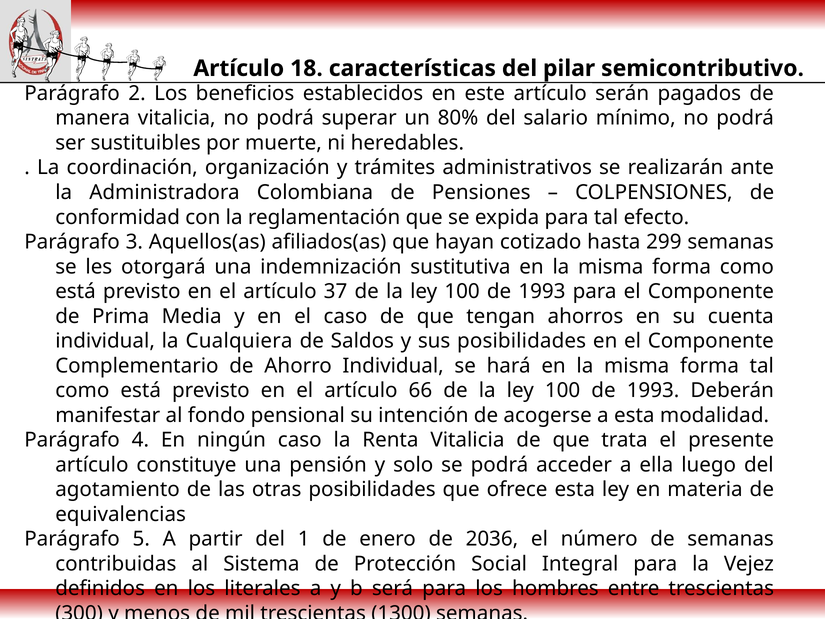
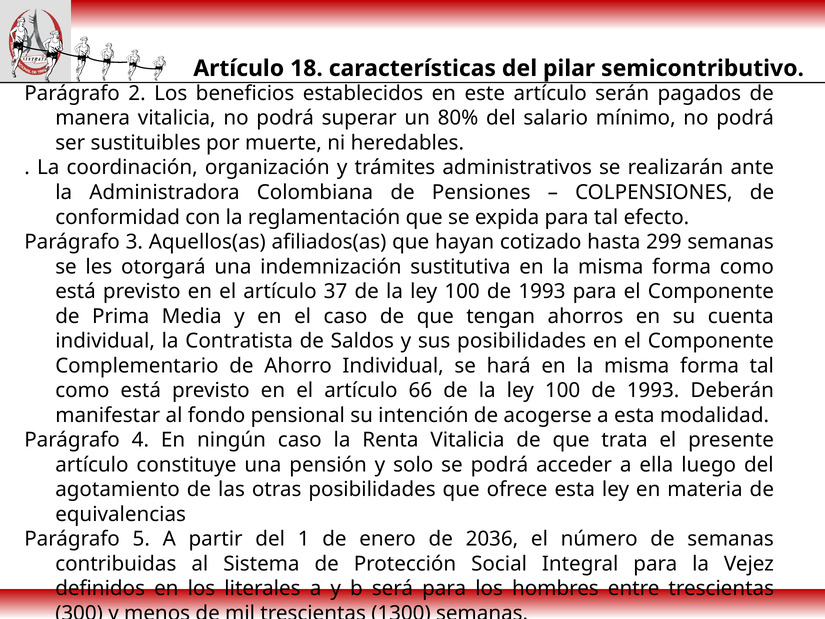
Cualquiera: Cualquiera -> Contratista (239, 341)
